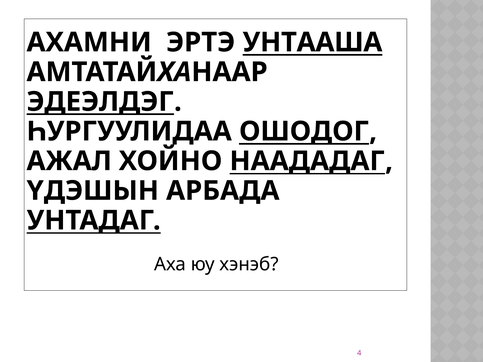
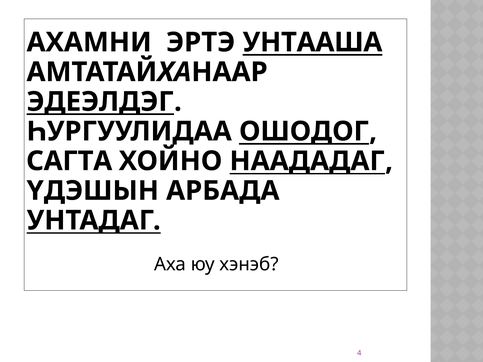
АЖАЛ: АЖАЛ -> САГТА (69, 161)
